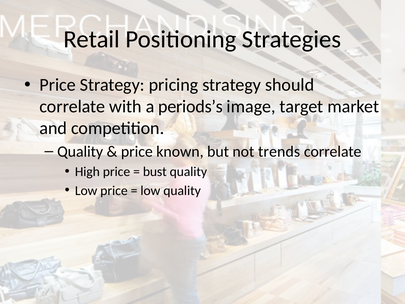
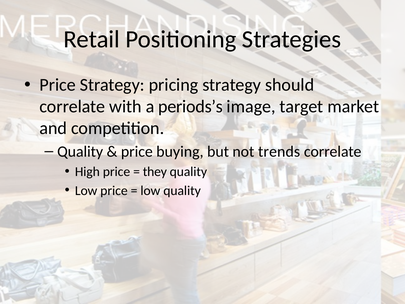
known: known -> buying (180, 151)
bust: bust -> they (155, 172)
